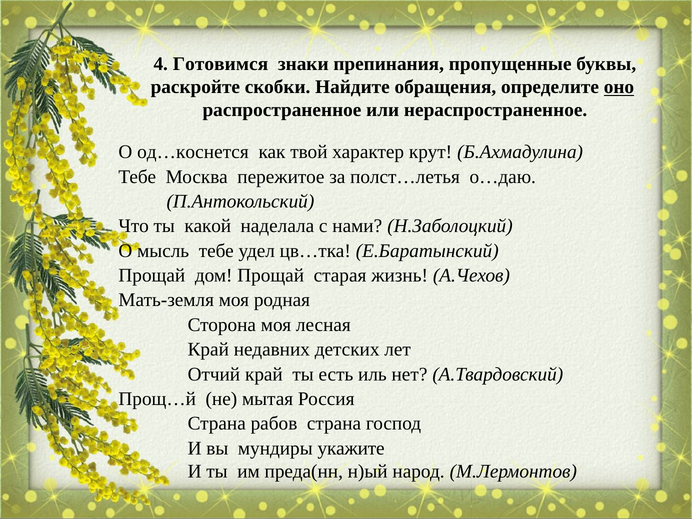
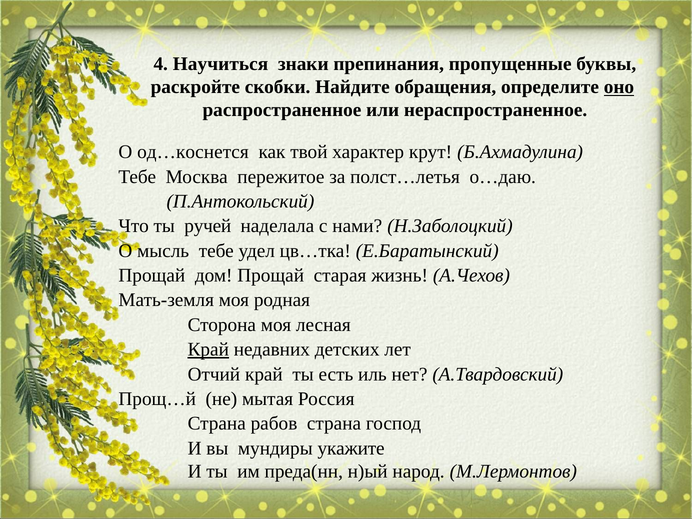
Готовимся: Готовимся -> Научиться (220, 64)
какой: какой -> ручей (208, 226)
Край underline: none -> present (208, 350)
